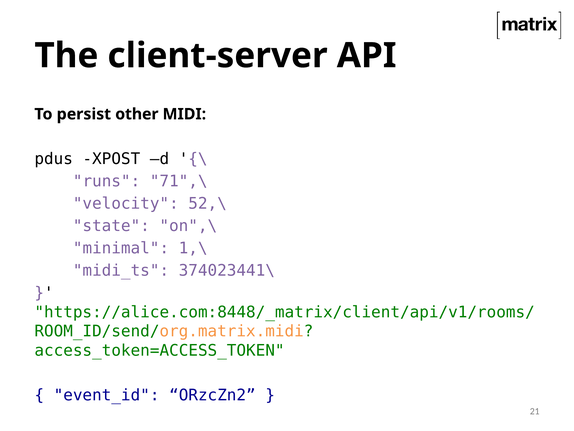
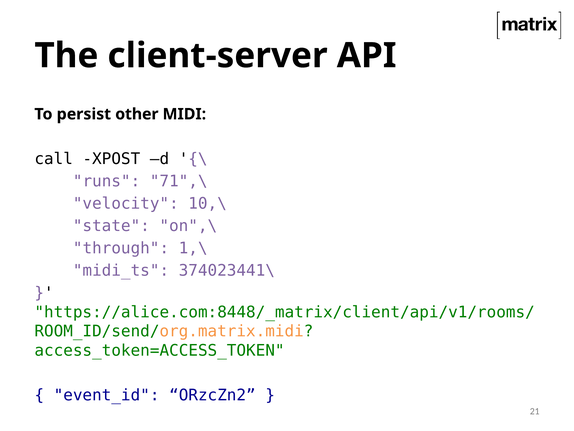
pdus: pdus -> call (54, 159)
52,\: 52,\ -> 10,\ (208, 203)
minimal: minimal -> through (121, 248)
